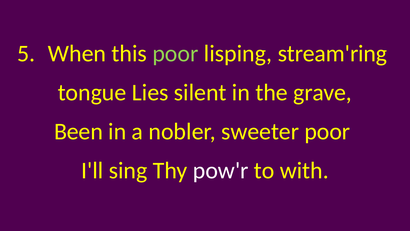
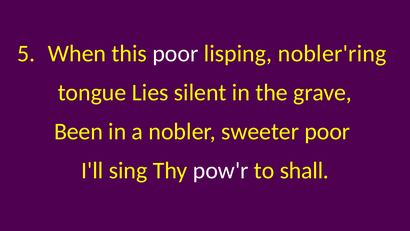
poor colour: light green -> white (175, 54)
stream'ring: stream'ring -> nobler'ring (332, 54)
with: with -> shall (304, 170)
